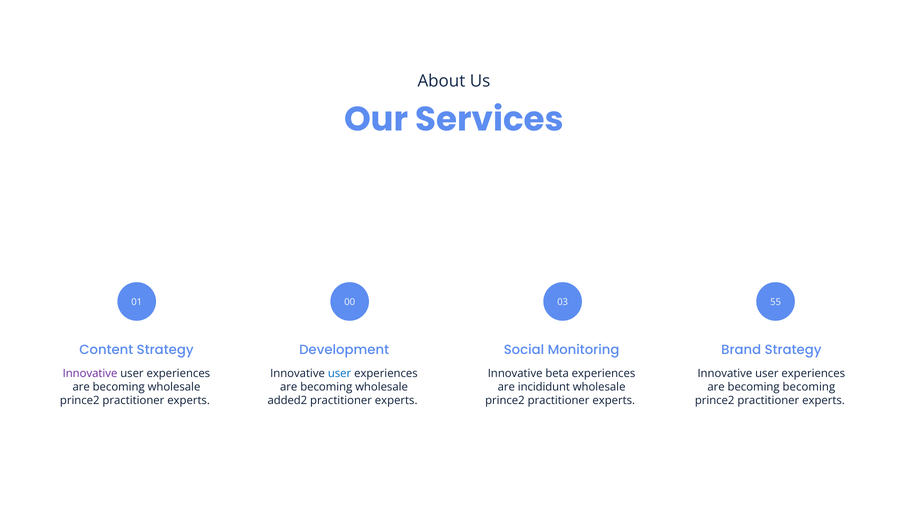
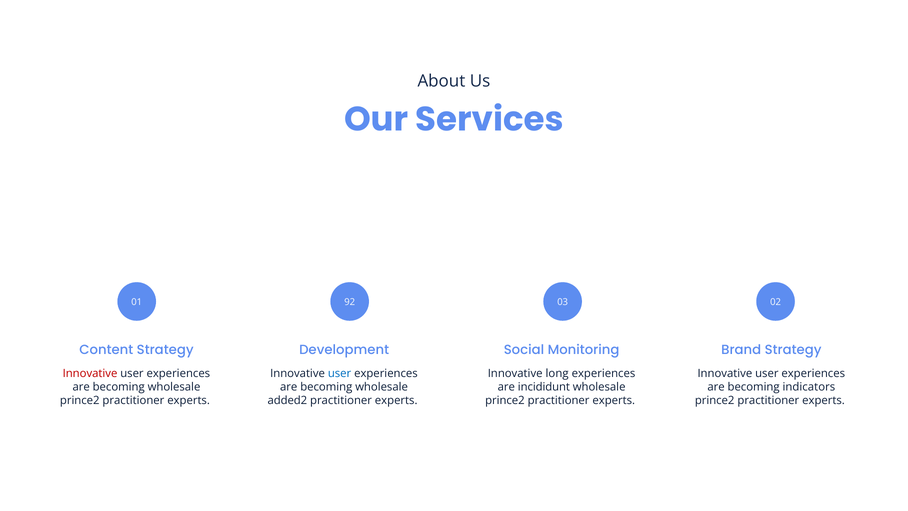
00: 00 -> 92 (350, 302)
55: 55 -> 02 (776, 302)
Innovative colour: purple -> red (90, 373)
beta: beta -> long (557, 373)
becoming becoming: becoming -> indicators (809, 387)
